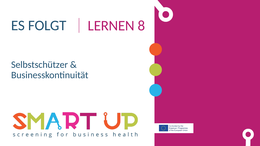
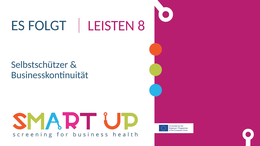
LERNEN: LERNEN -> LEISTEN (111, 26)
